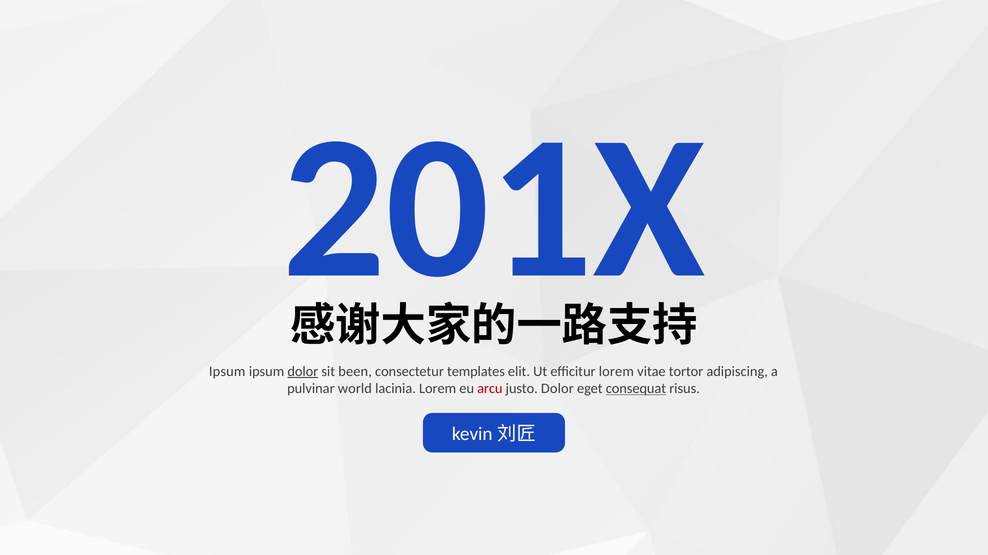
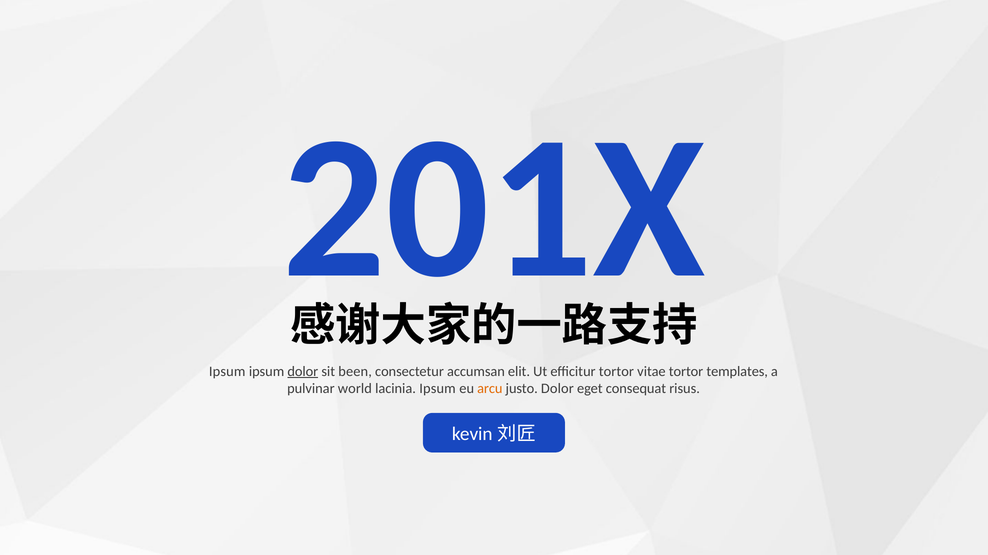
templates: templates -> accumsan (476, 372)
efficitur lorem: lorem -> tortor (616, 372)
adipiscing: adipiscing -> templates (737, 372)
lacinia Lorem: Lorem -> Ipsum (438, 389)
arcu colour: red -> orange (490, 389)
consequat underline: present -> none (636, 389)
